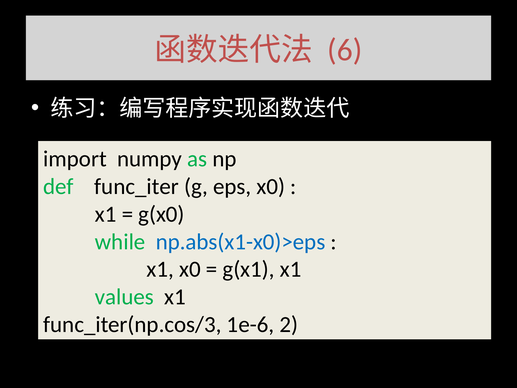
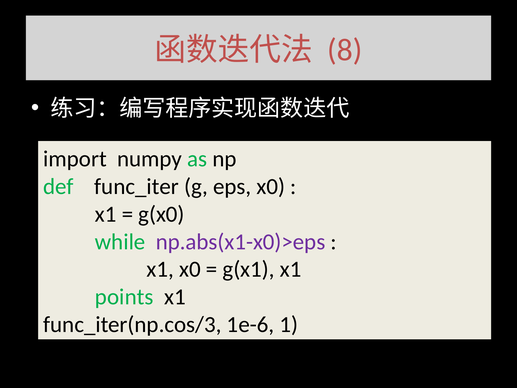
6: 6 -> 8 (345, 50)
np.abs(x1-x0)>eps colour: blue -> purple (241, 242)
values: values -> points (124, 297)
2: 2 -> 1 (289, 324)
